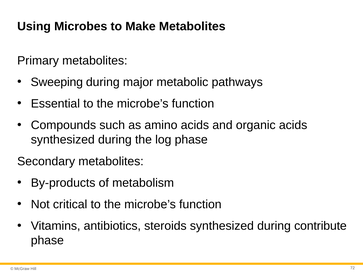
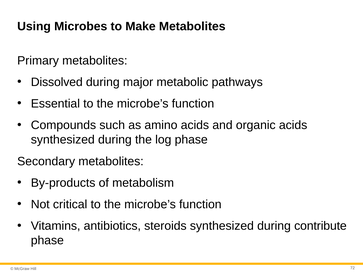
Sweeping: Sweeping -> Dissolved (57, 82)
